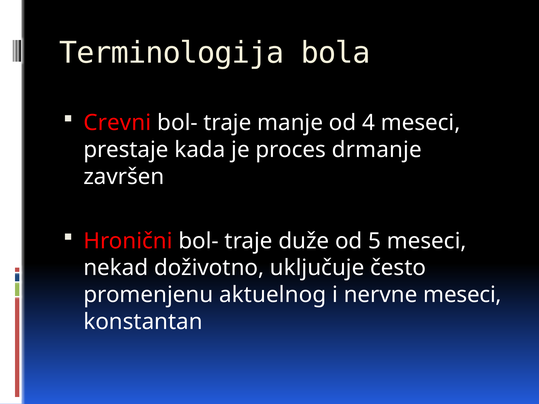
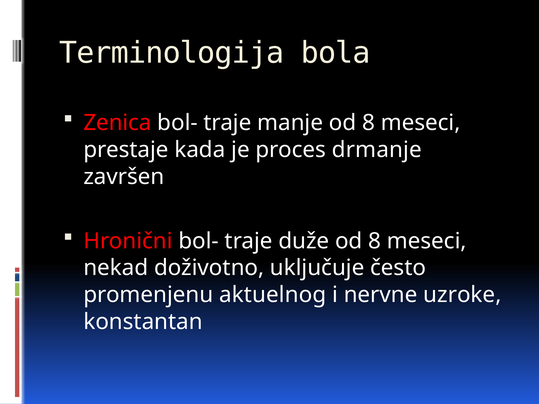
Crevni: Crevni -> Zenica (117, 123)
manje od 4: 4 -> 8 (369, 123)
duže od 5: 5 -> 8 (375, 241)
nervne meseci: meseci -> uzroke (462, 295)
